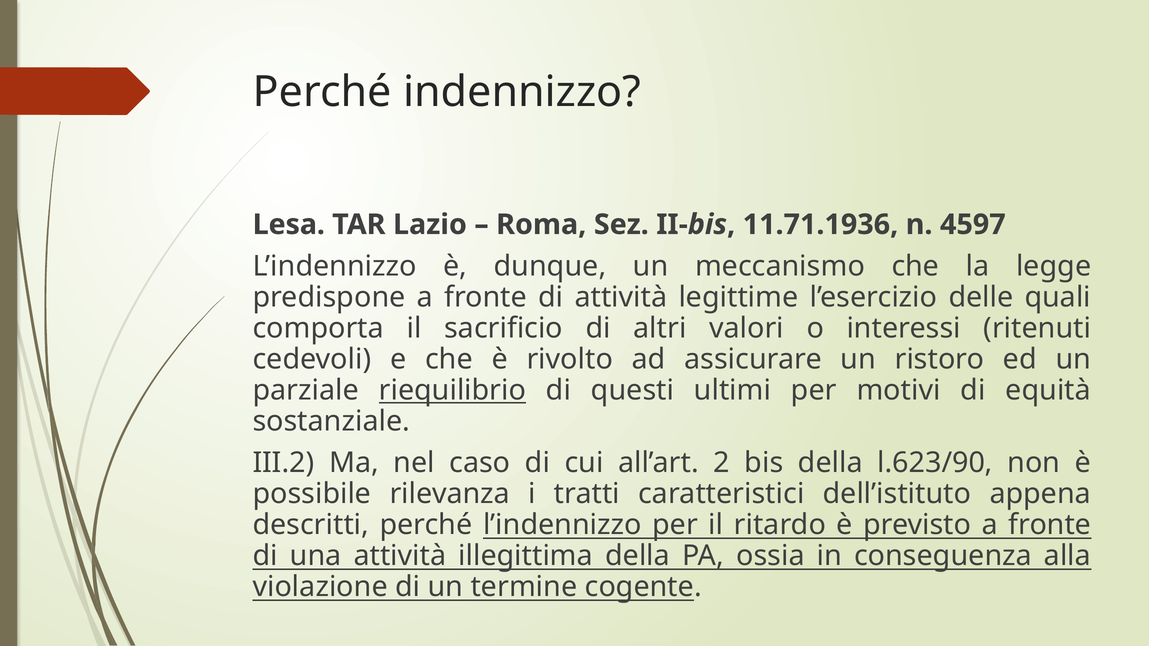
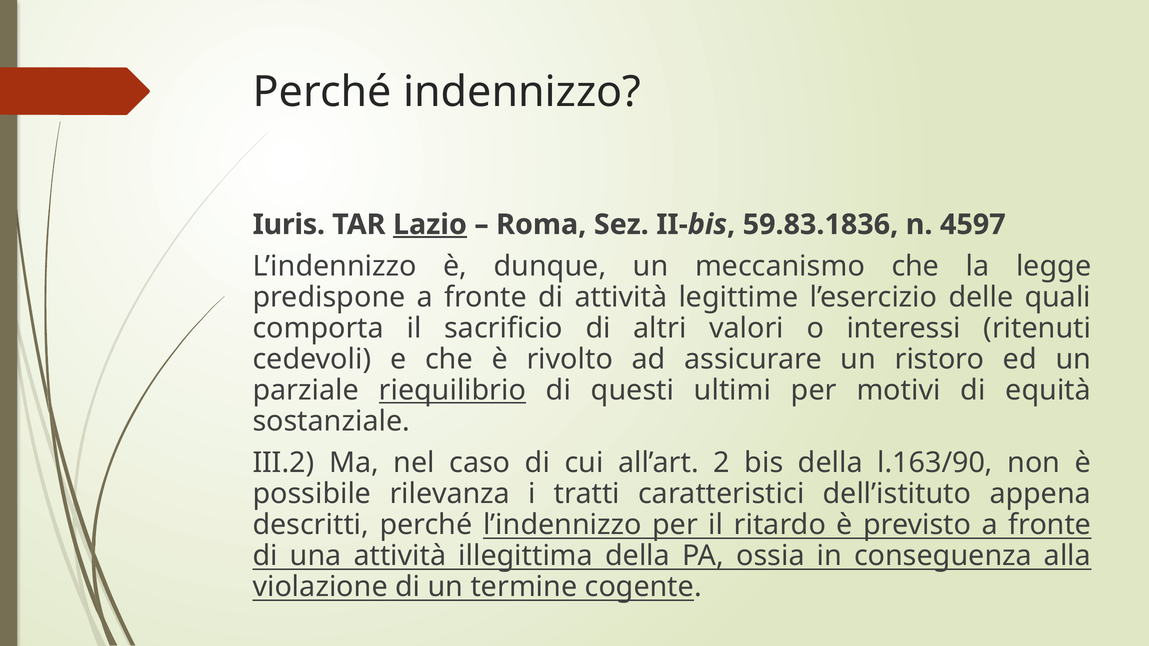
Lesa: Lesa -> Iuris (289, 225)
Lazio underline: none -> present (430, 225)
11.71.1936: 11.71.1936 -> 59.83.1836 (820, 225)
l.623/90: l.623/90 -> l.163/90 (935, 463)
